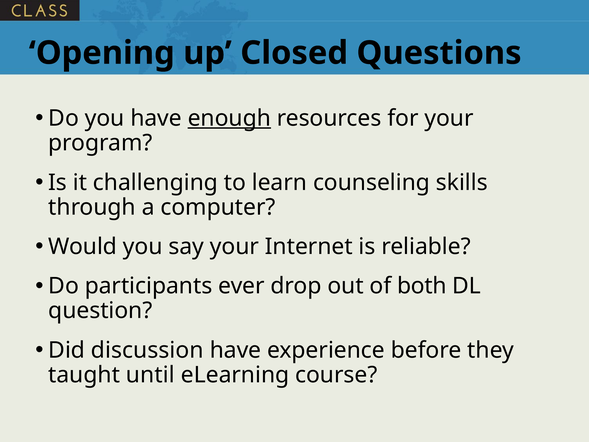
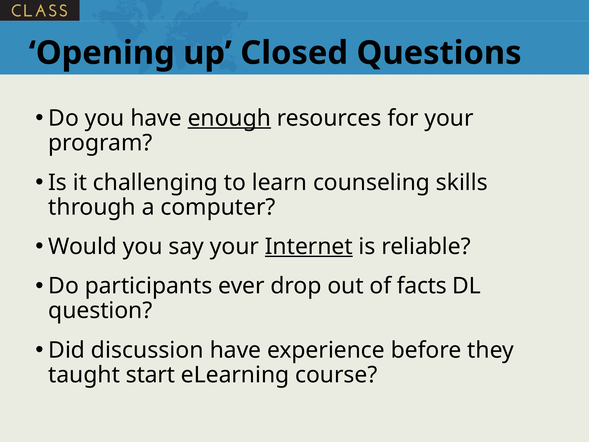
Internet underline: none -> present (309, 246)
both: both -> facts (422, 286)
until: until -> start (150, 375)
